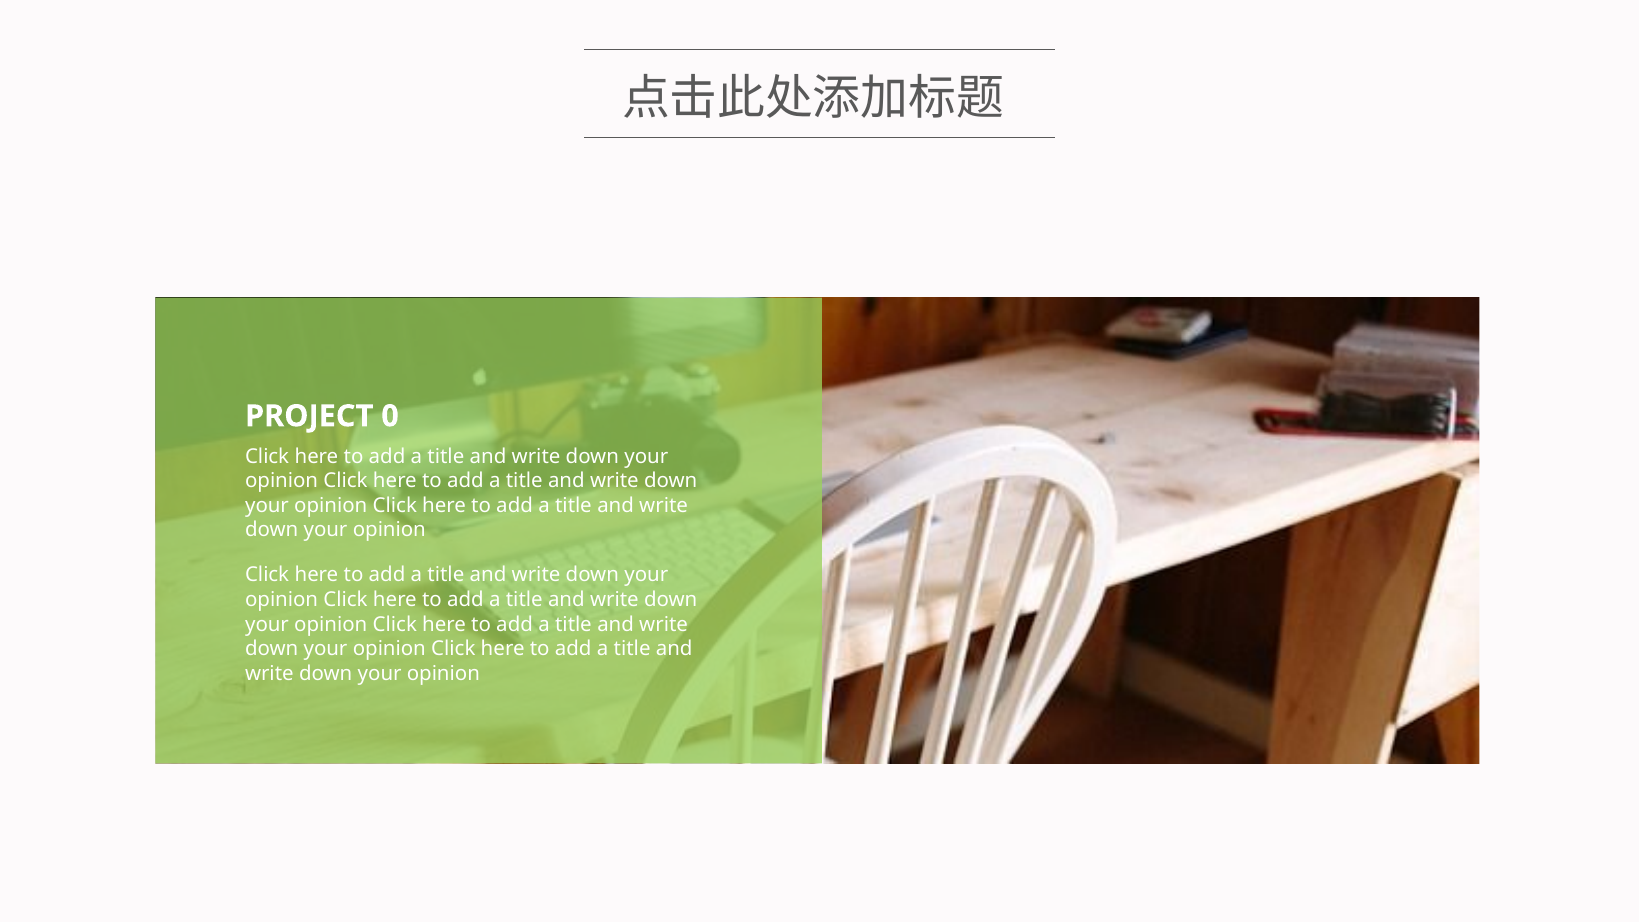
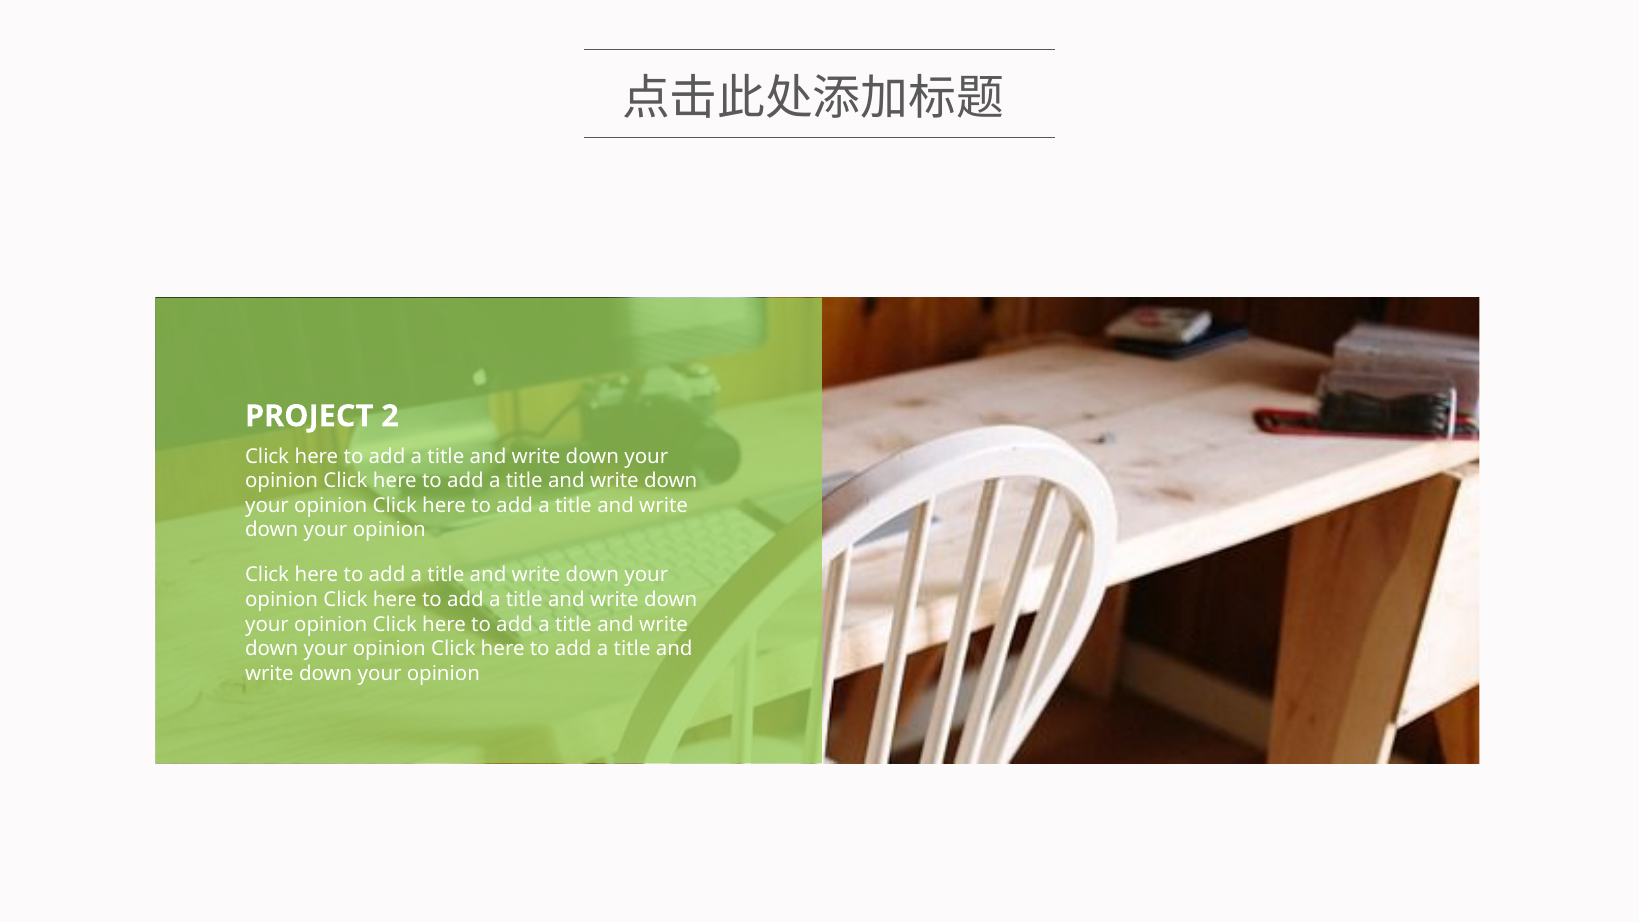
0: 0 -> 2 (390, 416)
